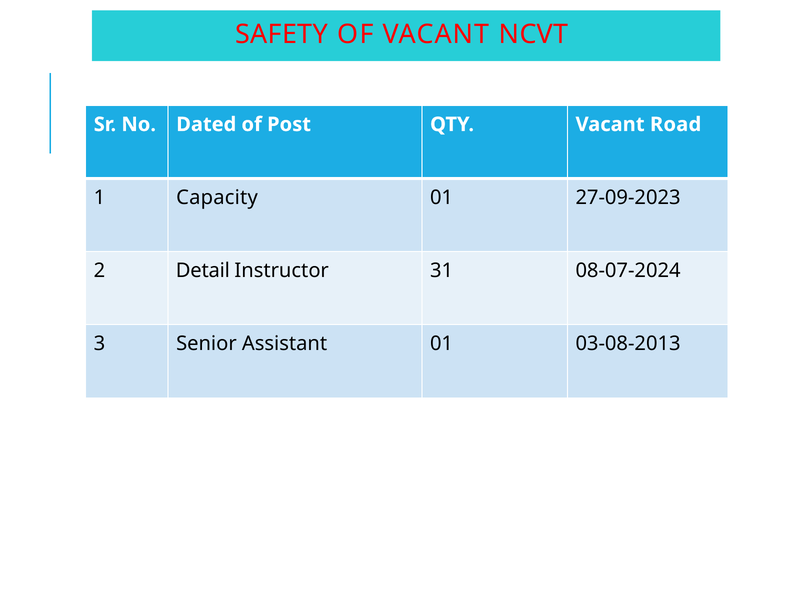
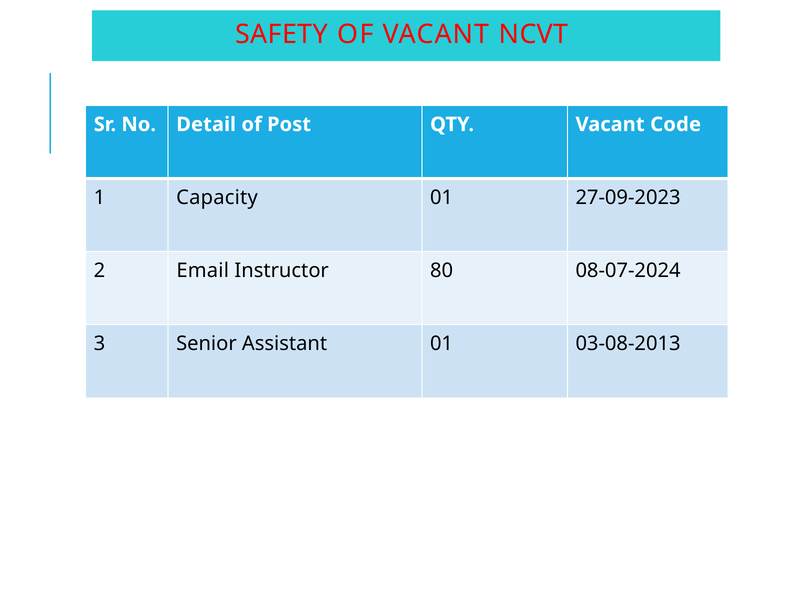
Dated: Dated -> Detail (206, 124)
Road: Road -> Code (676, 124)
Detail: Detail -> Email (203, 270)
31: 31 -> 80 (442, 270)
